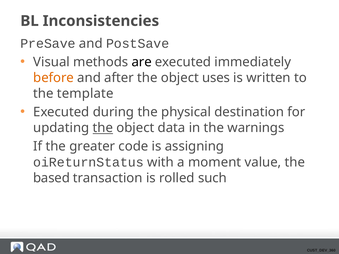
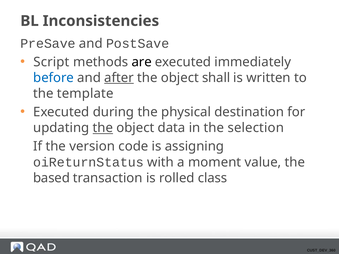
Visual: Visual -> Script (51, 62)
before colour: orange -> blue (54, 78)
after underline: none -> present (119, 78)
uses: uses -> shall (216, 78)
warnings: warnings -> selection (256, 128)
greater: greater -> version (92, 146)
such: such -> class (212, 178)
